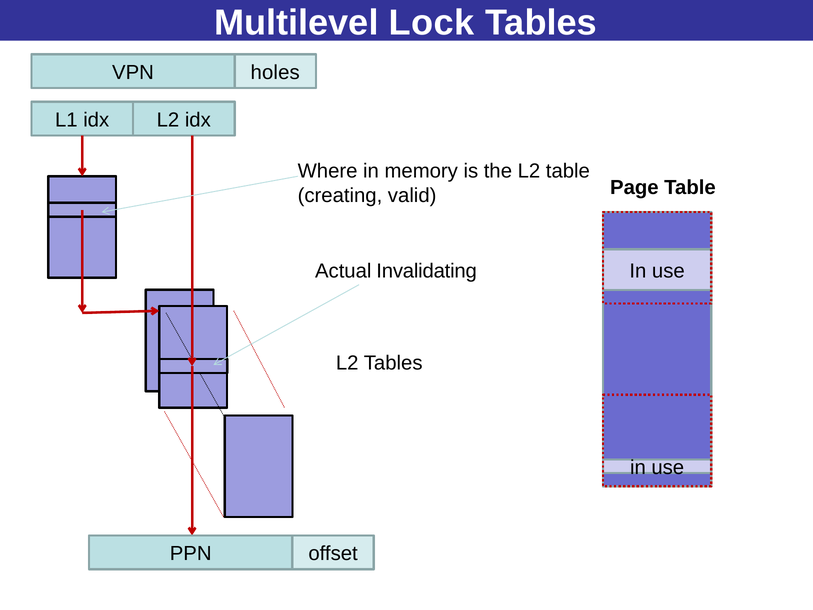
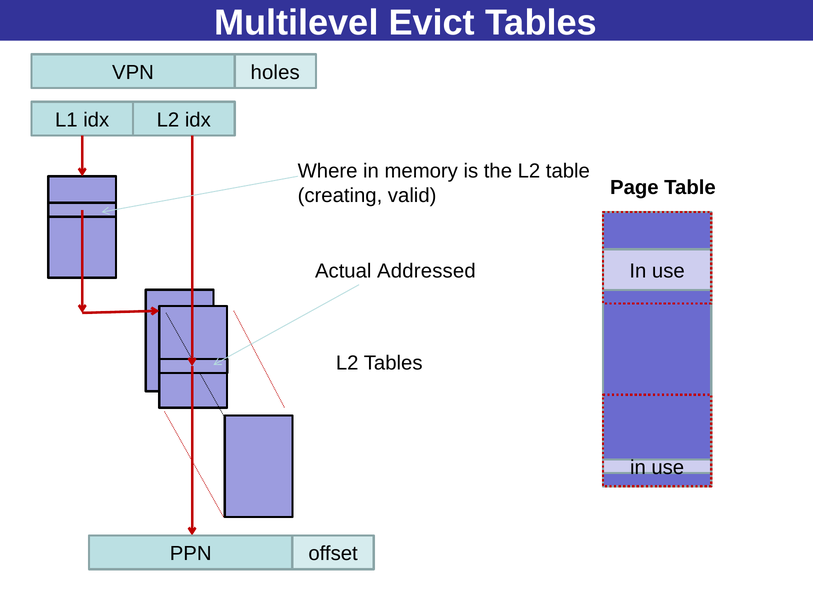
Lock: Lock -> Evict (432, 23)
Invalidating: Invalidating -> Addressed (426, 271)
